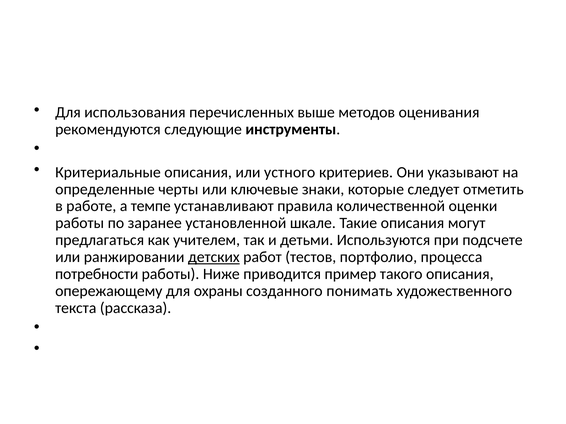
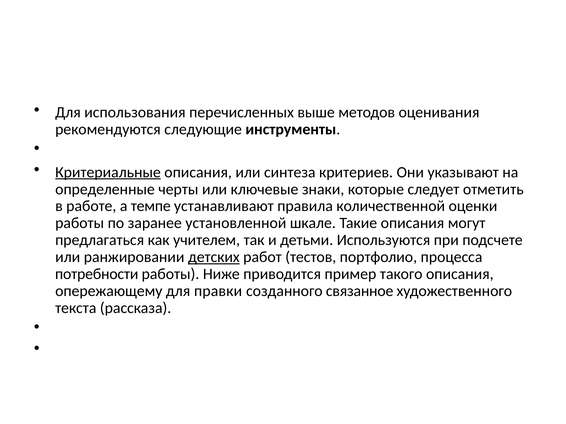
Критериальные underline: none -> present (108, 172)
устного: устного -> синтеза (290, 172)
охраны: охраны -> правки (218, 291)
понимать: понимать -> связанное (360, 291)
